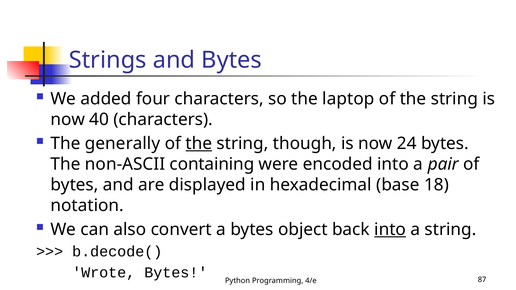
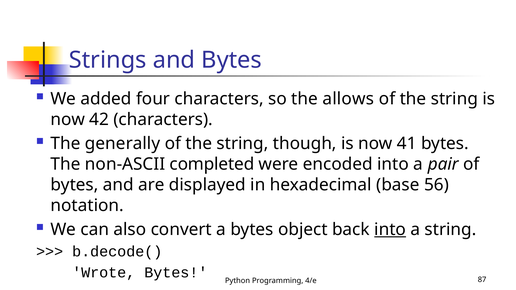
laptop: laptop -> allows (348, 99)
40: 40 -> 42 (99, 120)
the underline: present -> none (199, 144)
24: 24 -> 41 (407, 144)
containing: containing -> completed (212, 164)
18: 18 -> 56 (436, 185)
